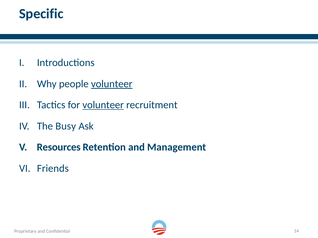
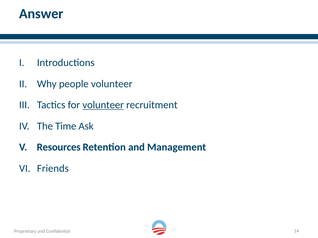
Specific: Specific -> Answer (41, 14)
volunteer underline: present -> none (112, 84)
Busy: Busy -> Time (66, 126)
